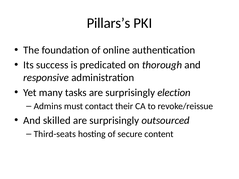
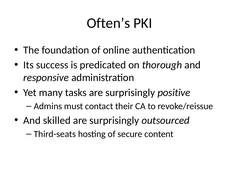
Pillars’s: Pillars’s -> Often’s (108, 23)
election: election -> positive (174, 93)
